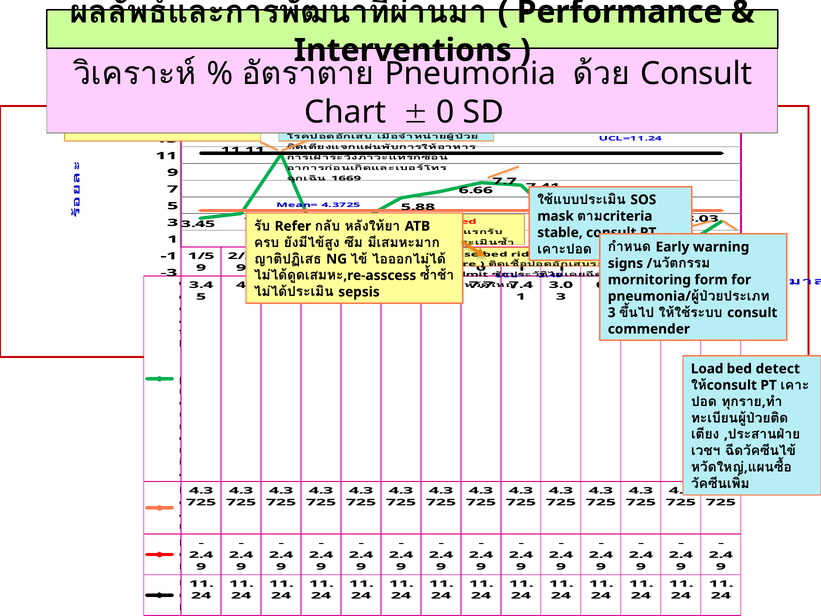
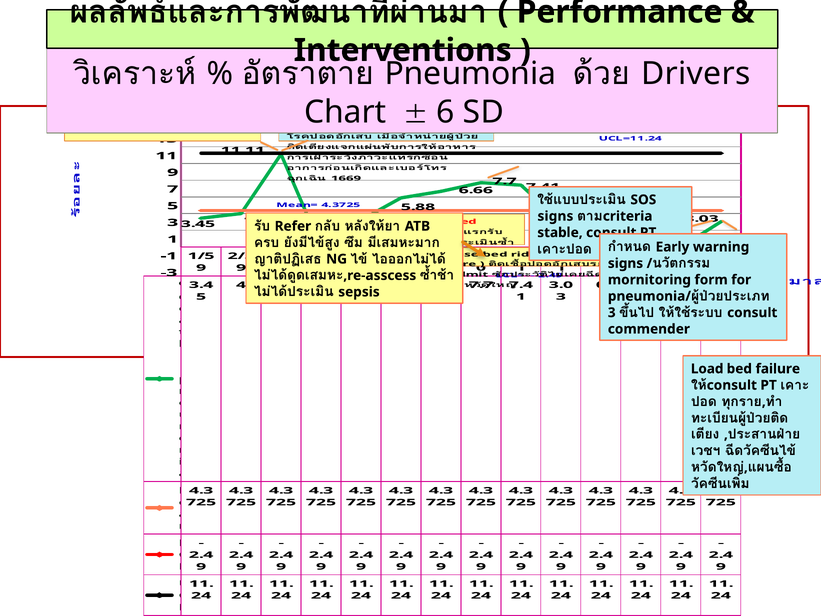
Consult: Consult -> Drivers (696, 74)
0: 0 -> 6 (446, 112)
mask: mask -> signs (555, 216)
detect: detect -> failure (778, 369)
